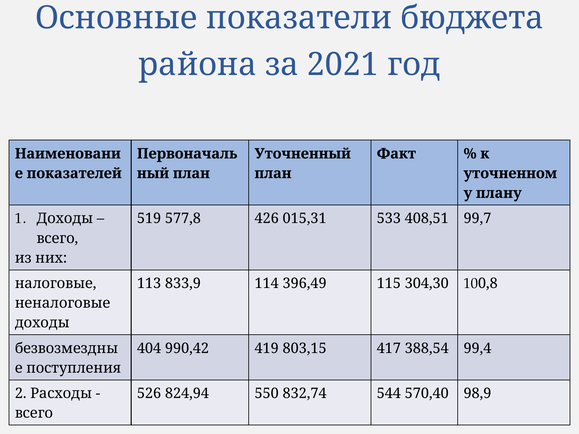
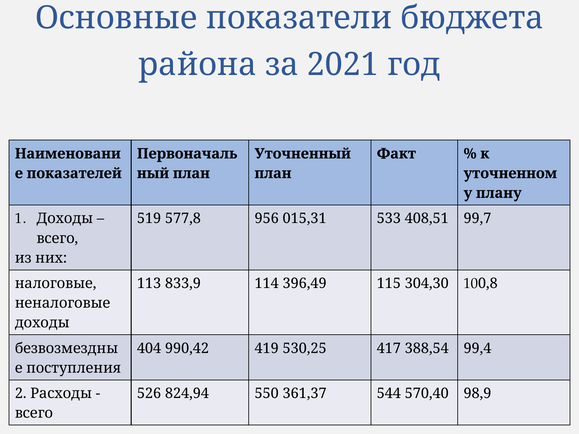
426: 426 -> 956 (267, 219)
803,15: 803,15 -> 530,25 (305, 348)
832,74: 832,74 -> 361,37 (305, 394)
